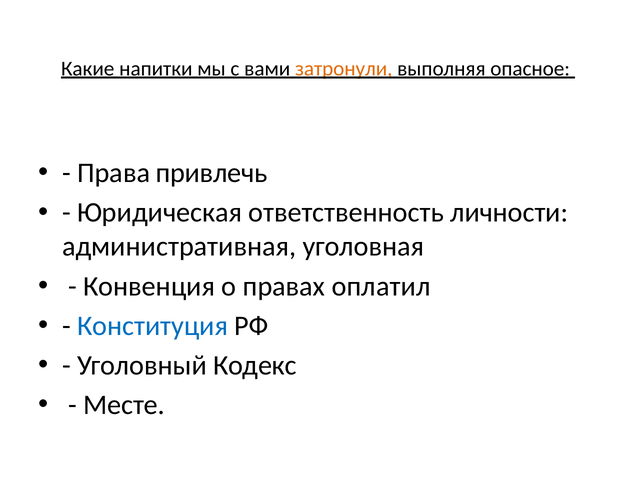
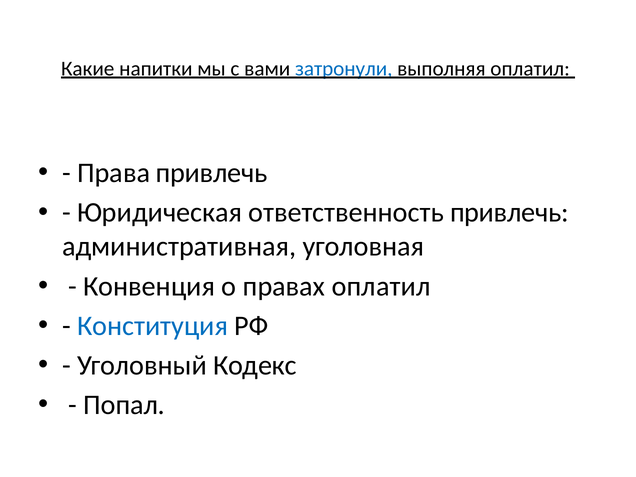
затронули colour: orange -> blue (344, 69)
выполняя опасное: опасное -> оплатил (530, 69)
ответственность личности: личности -> привлечь (509, 213)
Месте: Месте -> Попал (124, 405)
